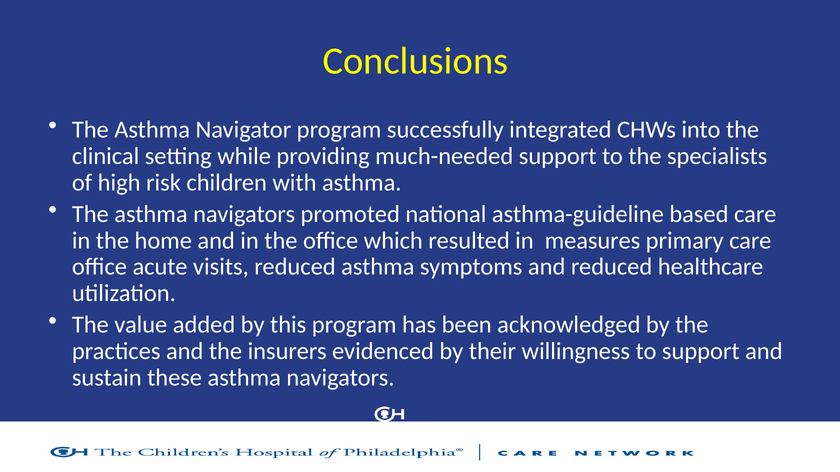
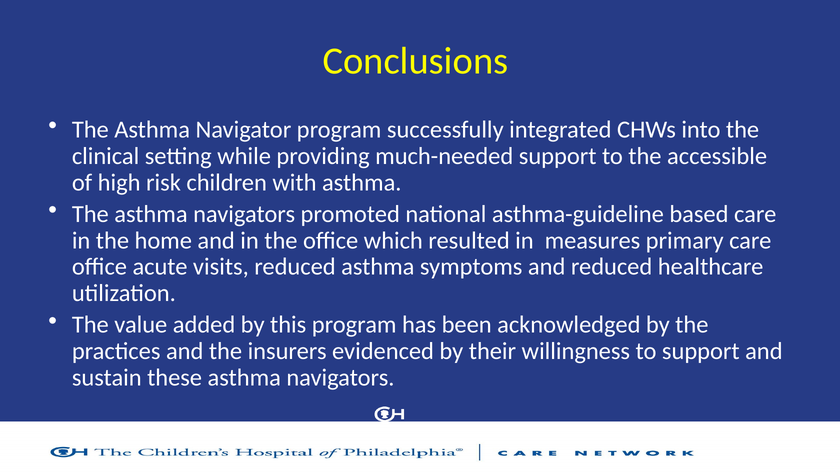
specialists: specialists -> accessible (717, 156)
